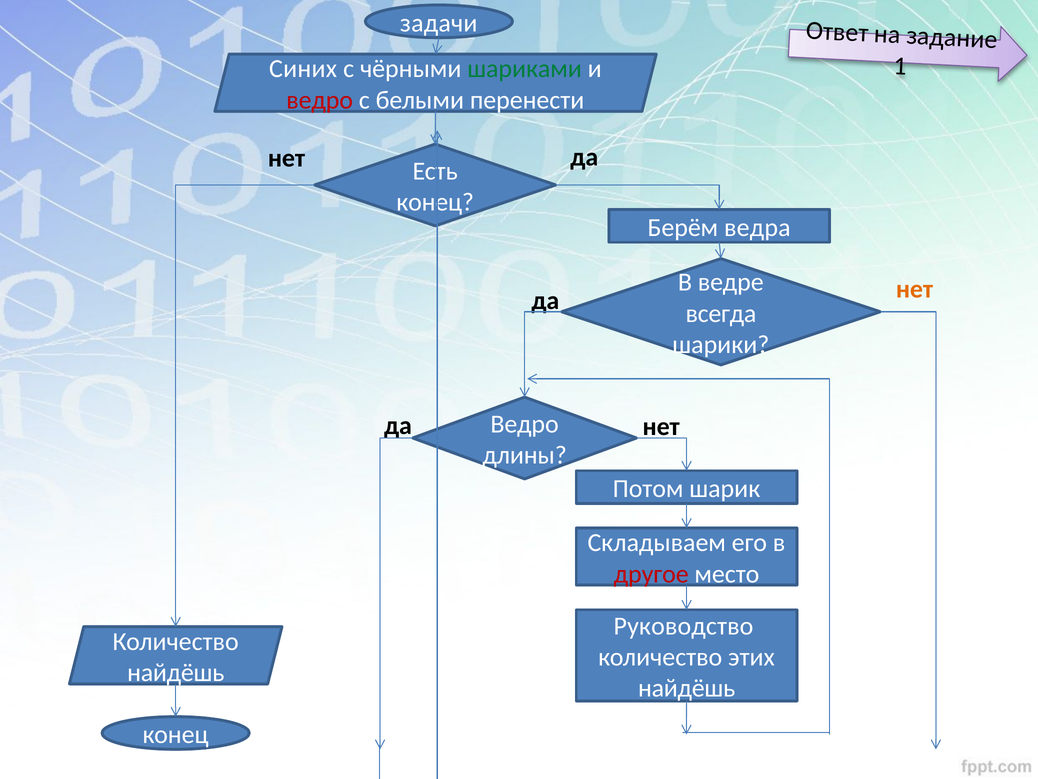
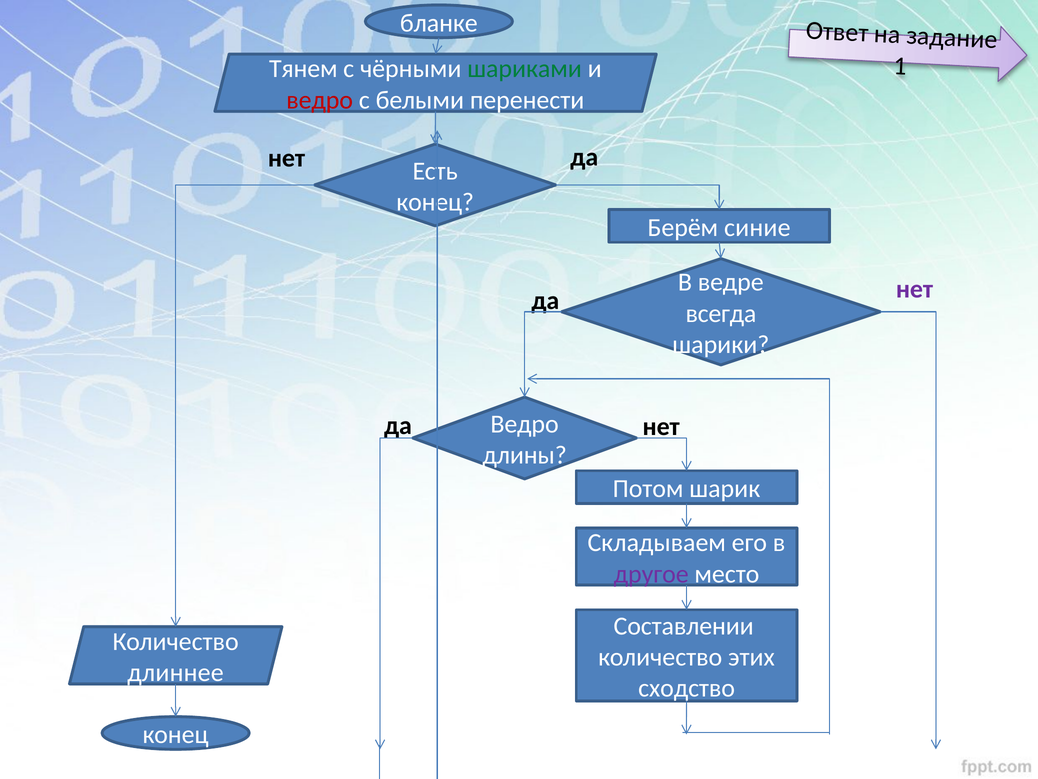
задачи: задачи -> бланке (439, 23)
Синих: Синих -> Тянем (303, 69)
ведра: ведра -> синие (757, 228)
нет colour: orange -> purple (914, 289)
другое colour: red -> purple (651, 574)
Руководство: Руководство -> Составлении (684, 626)
найдёшь: найдёшь -> длиннее (176, 672)
найдёшь: найдёшь -> сходство (687, 688)
